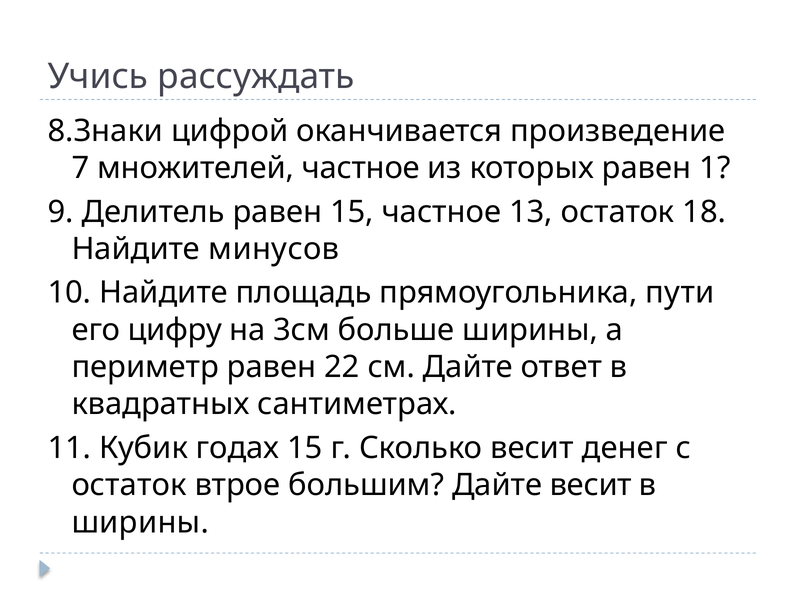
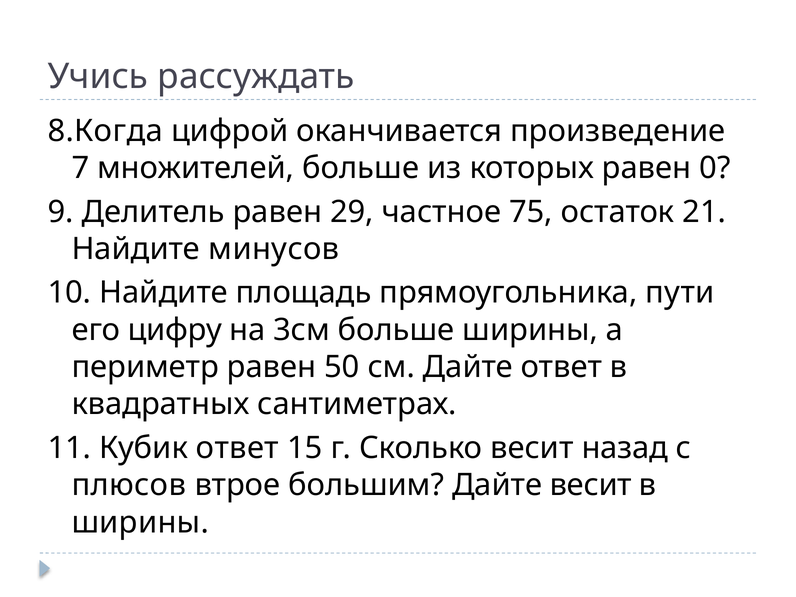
8.Знаки: 8.Знаки -> 8.Когда (105, 131)
множителей частное: частное -> больше (361, 168)
1: 1 -> 0 (715, 168)
равен 15: 15 -> 29 (352, 212)
13: 13 -> 75 (531, 212)
18: 18 -> 21 (704, 212)
22: 22 -> 50 (342, 367)
Кубик годах: годах -> ответ (237, 448)
денег: денег -> назад (625, 448)
остаток: остаток -> плюсов (129, 485)
